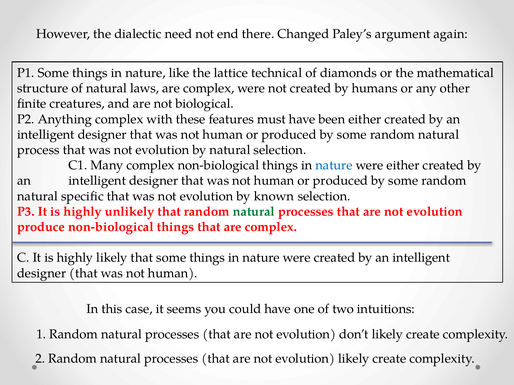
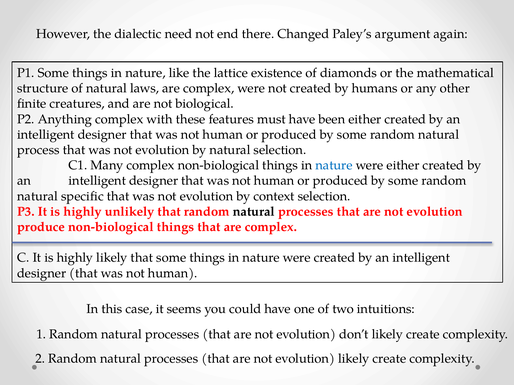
technical: technical -> existence (277, 73)
known: known -> context (274, 196)
natural colour: green -> black (254, 212)
